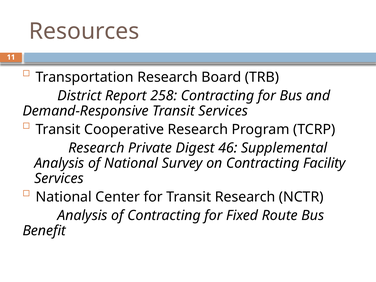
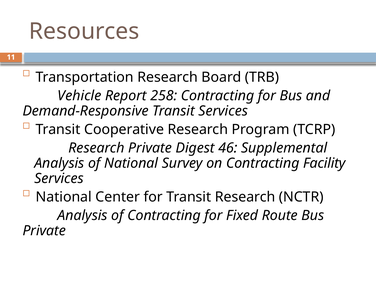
District: District -> Vehicle (79, 96)
Benefit: Benefit -> Private (44, 231)
